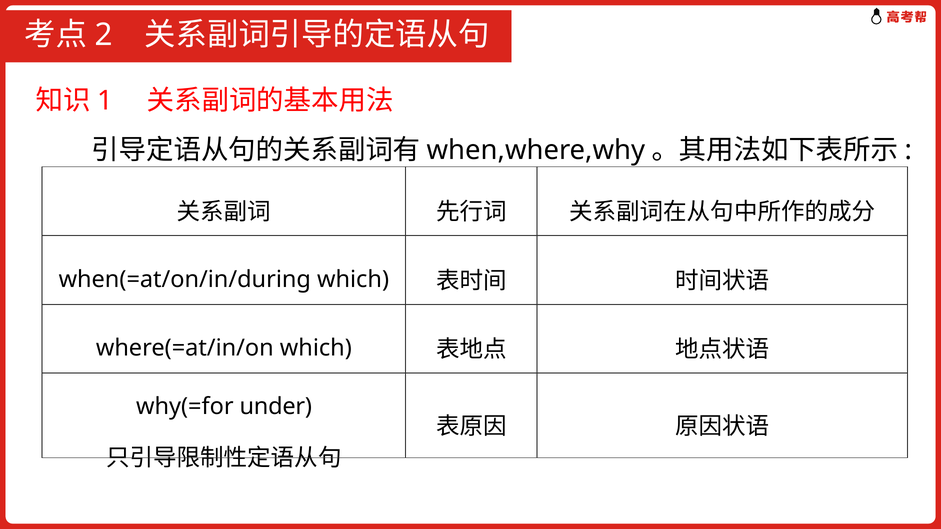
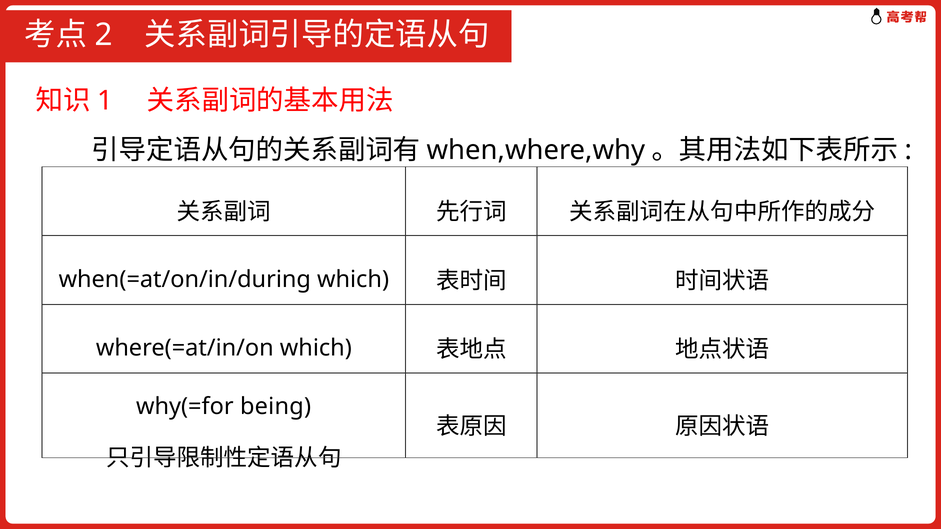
under: under -> being (276, 407)
